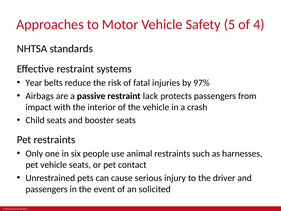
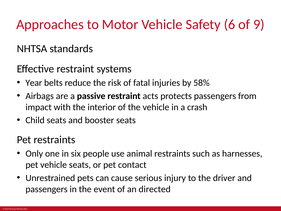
5: 5 -> 6 (229, 24)
4: 4 -> 9 (259, 24)
97%: 97% -> 58% (201, 83)
lack: lack -> acts (150, 96)
solicited: solicited -> directed (155, 189)
